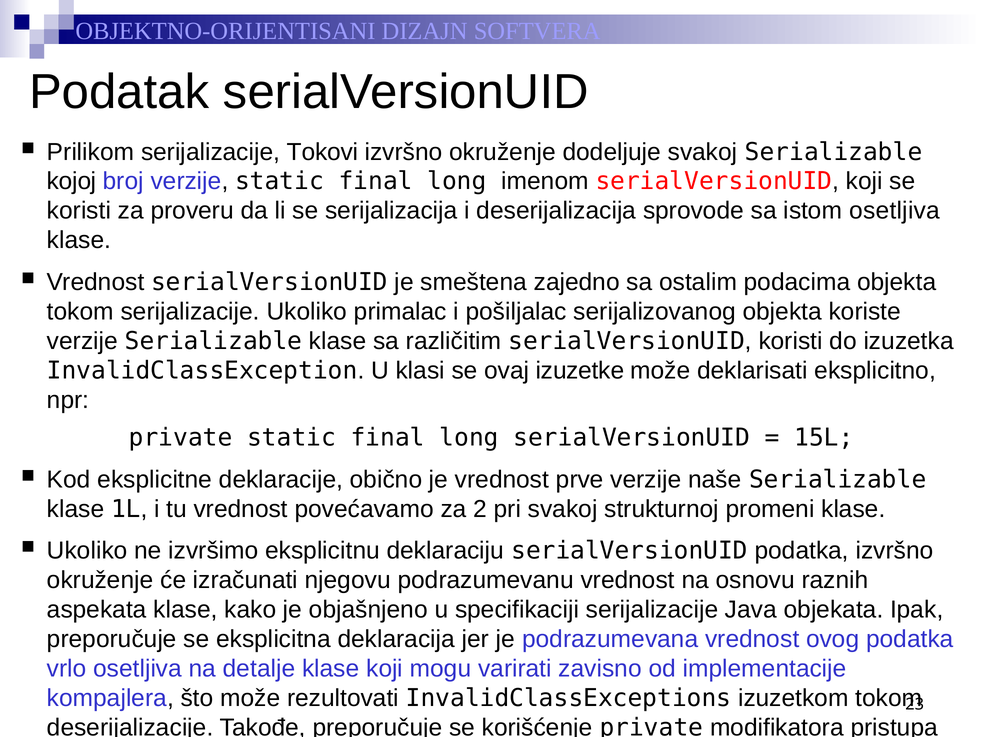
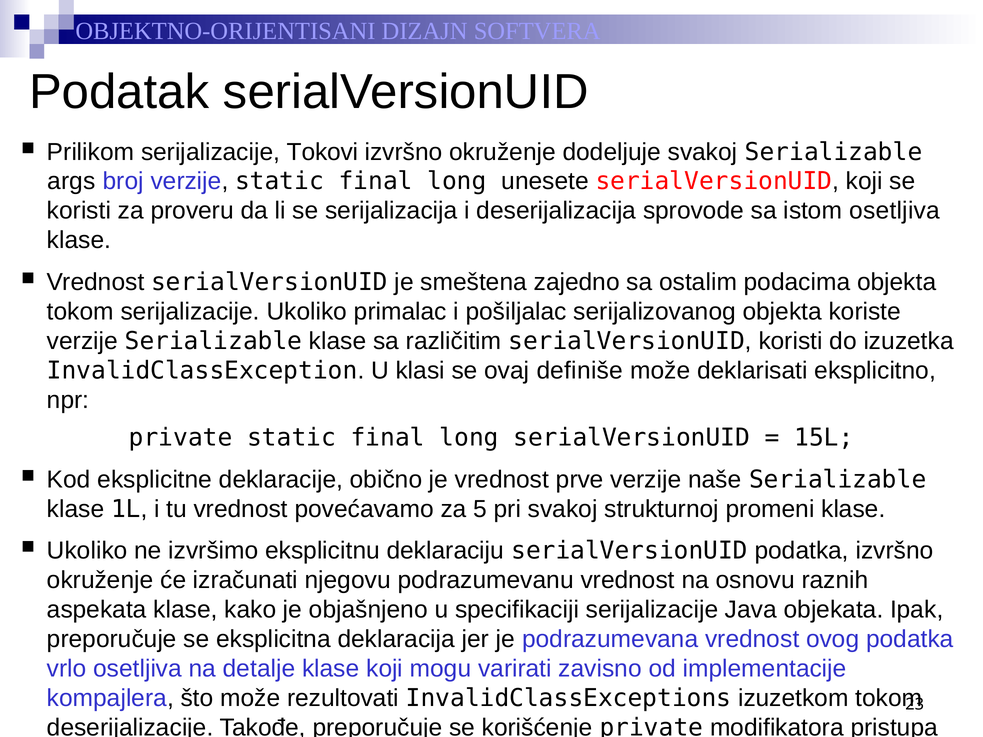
kojoj: kojoj -> args (71, 181)
imenom: imenom -> unesete (545, 181)
izuzetke: izuzetke -> definiše (580, 371)
2: 2 -> 5 (480, 509)
